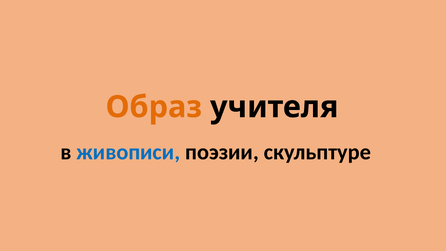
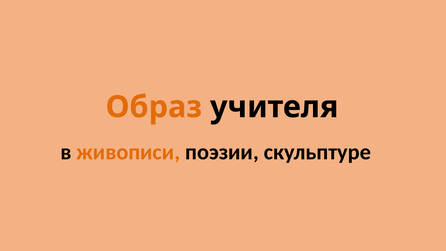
живописи colour: blue -> orange (128, 152)
